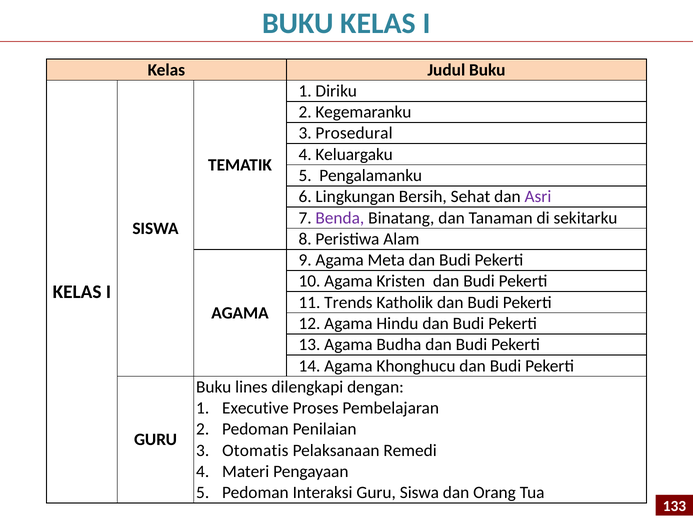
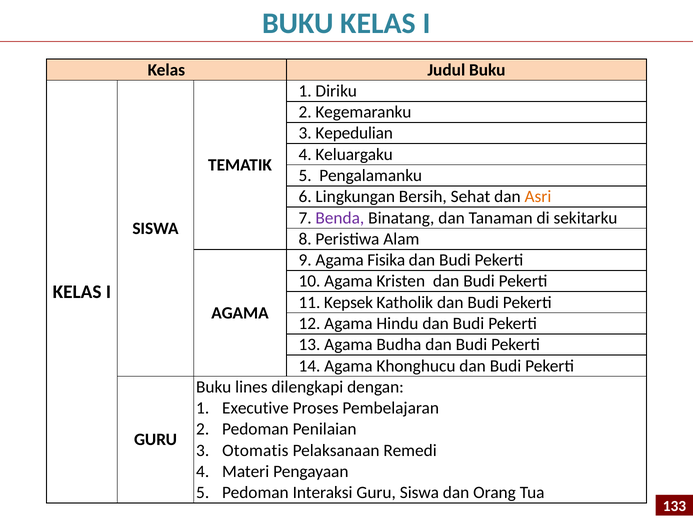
Prosedural: Prosedural -> Kepedulian (354, 133)
Asri colour: purple -> orange (538, 197)
Meta: Meta -> Fisika (386, 261)
Trends: Trends -> Kepsek (348, 303)
